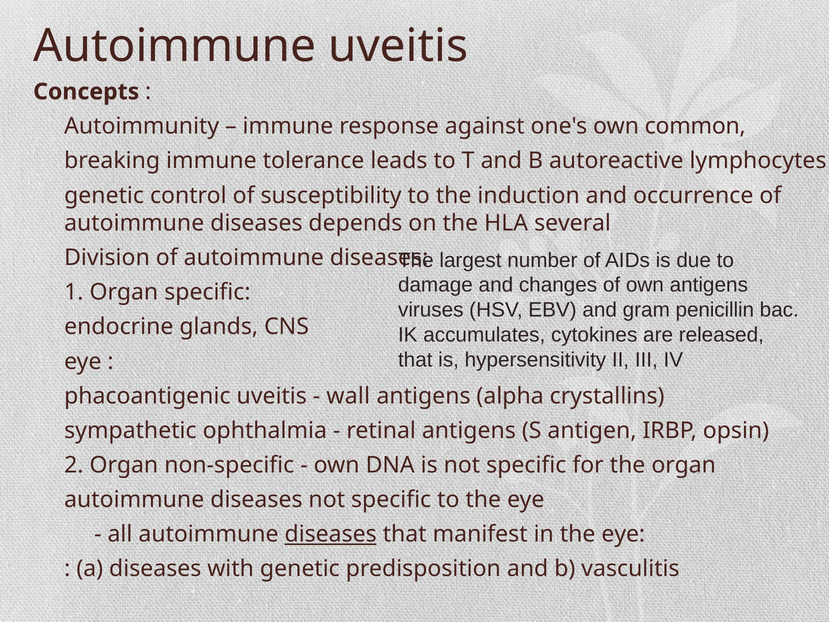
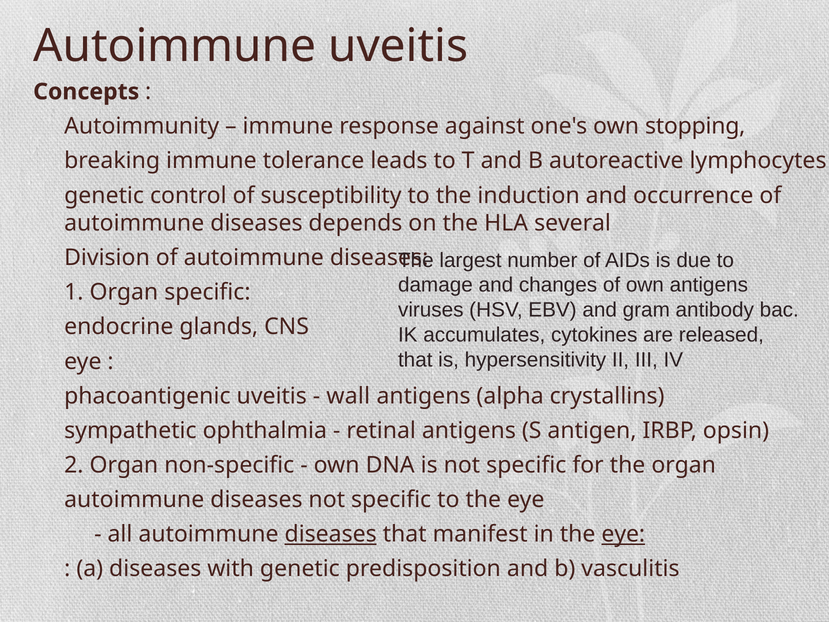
common: common -> stopping (695, 126)
penicillin: penicillin -> antibody (715, 310)
eye underline: none -> present (623, 534)
